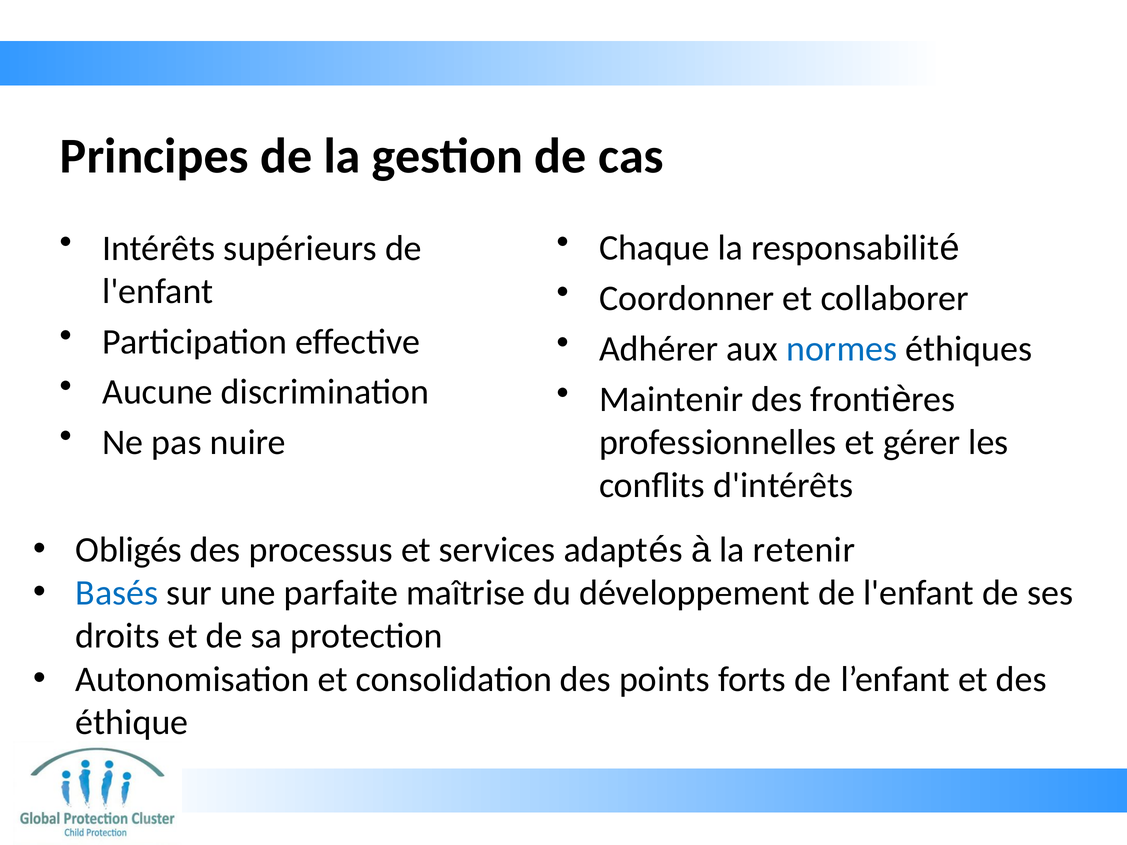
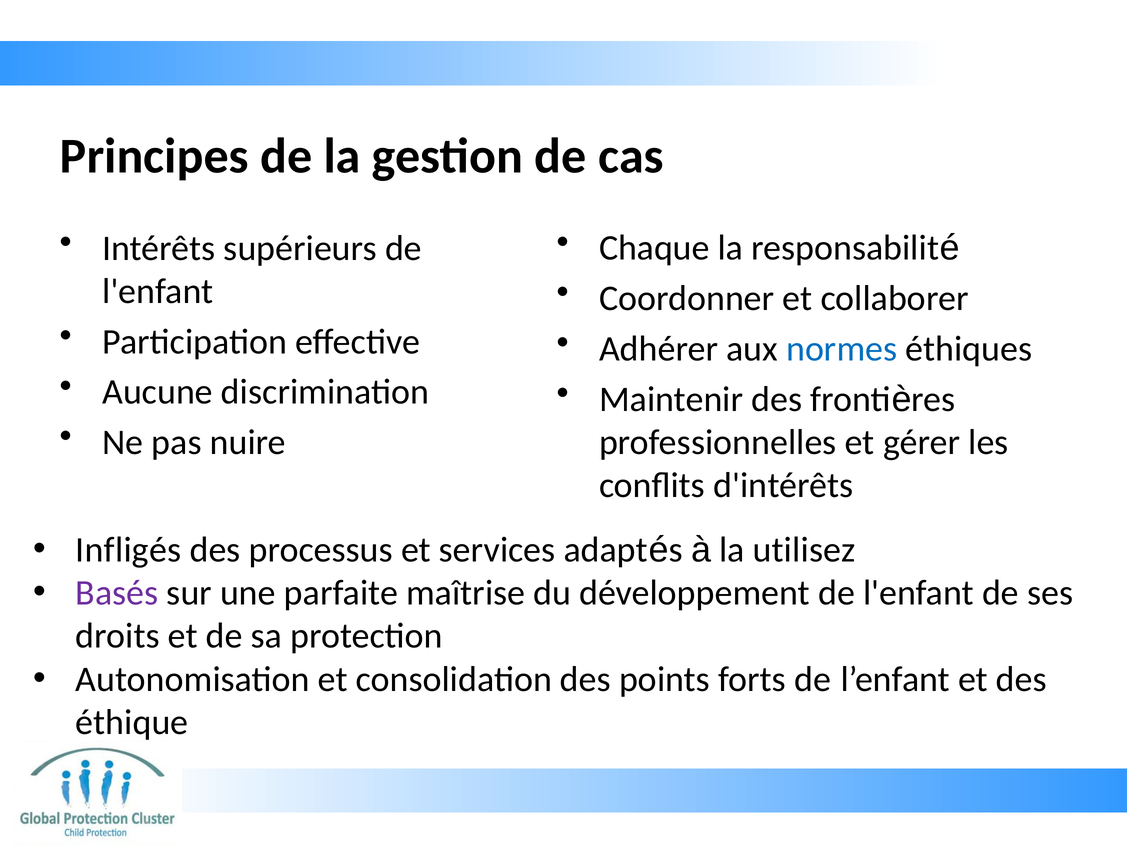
Obligés: Obligés -> Infligés (128, 550)
retenir: retenir -> utilisez (804, 550)
Basés colour: blue -> purple (117, 593)
